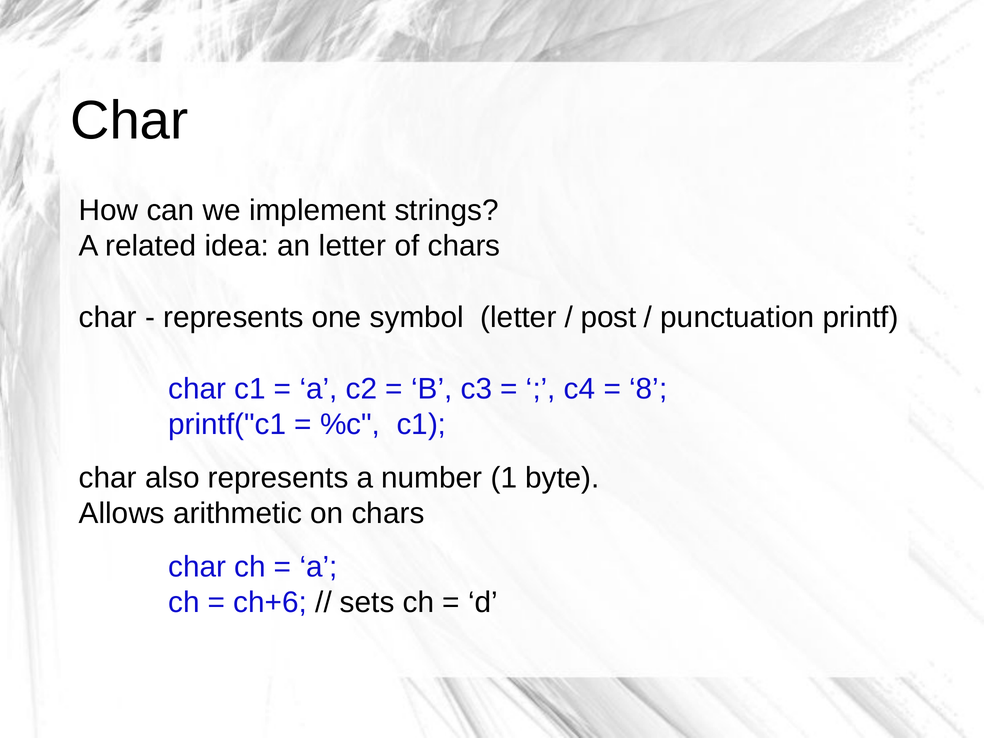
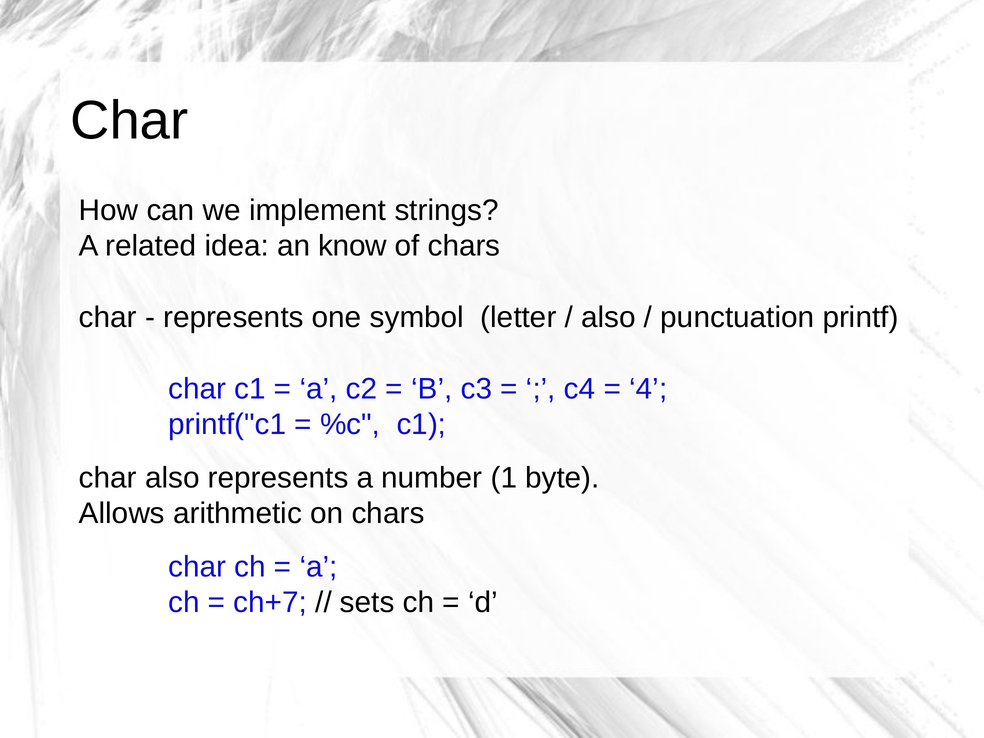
an letter: letter -> know (353, 246)
post: post -> also (608, 317)
8: 8 -> 4 (648, 389)
ch+6: ch+6 -> ch+7 (270, 602)
